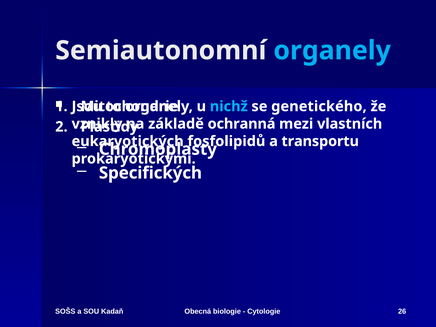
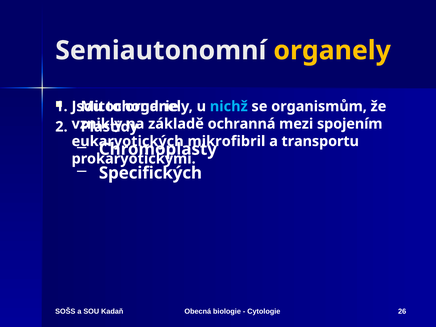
organely colour: light blue -> yellow (332, 51)
genetického: genetického -> organismům (319, 106)
vlastních: vlastních -> spojením (350, 124)
fosfolipidů: fosfolipidů -> mikrofibril (226, 141)
